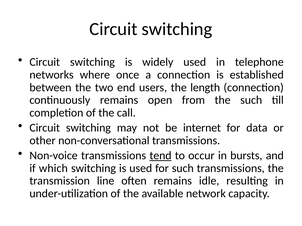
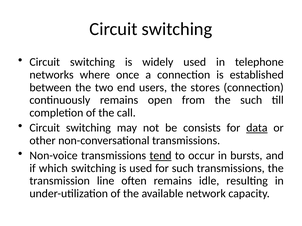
length: length -> stores (205, 88)
internet: internet -> consists (202, 128)
data underline: none -> present (257, 128)
